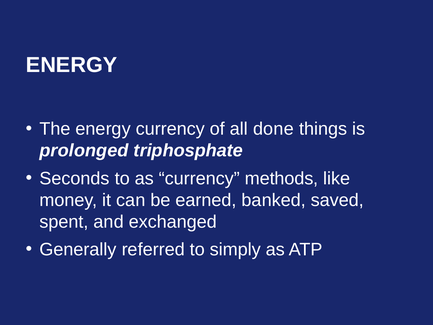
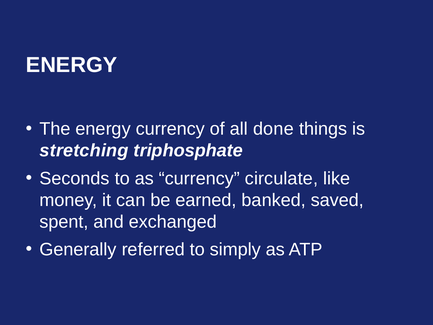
prolonged: prolonged -> stretching (84, 151)
methods: methods -> circulate (281, 178)
